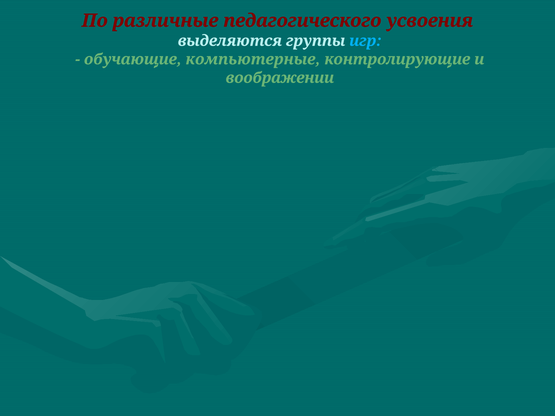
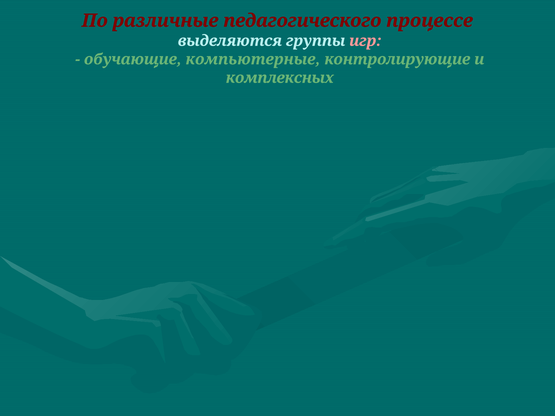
усвоения: усвоения -> процессе (430, 21)
игр colour: light blue -> pink (365, 41)
воображении: воображении -> комплексных (280, 78)
